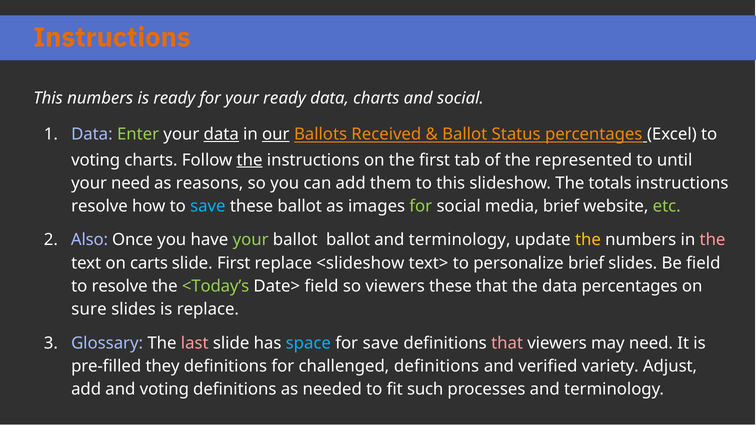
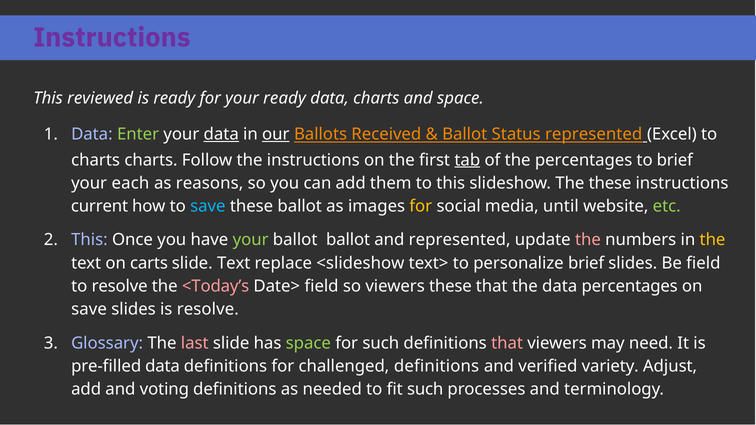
Instructions colour: orange -> purple (112, 37)
This numbers: numbers -> reviewed (100, 98)
and social: social -> space (460, 98)
Status percentages: percentages -> represented (594, 134)
voting: voting -> charts (96, 160)
the underline: present -> none (250, 160)
tab underline: none -> present (467, 160)
the represented: represented -> percentages (584, 160)
to until: until -> brief (675, 160)
your need: need -> each (130, 183)
The totals: totals -> these (610, 183)
resolve: resolve -> current (99, 206)
for colour: light green -> yellow (421, 206)
media brief: brief -> until (561, 206)
Also: Also -> This (89, 240)
terminology: terminology -> represented (460, 240)
the colour: yellow -> pink (588, 240)
the colour: pink -> yellow (713, 240)
slide First: First -> Text (234, 263)
<Today’s colour: light green -> pink (216, 286)
sure: sure -> save (89, 310)
is replace: replace -> resolve (208, 310)
space colour: light blue -> light green (308, 343)
for save: save -> such (381, 343)
pre-filled they: they -> data (163, 366)
